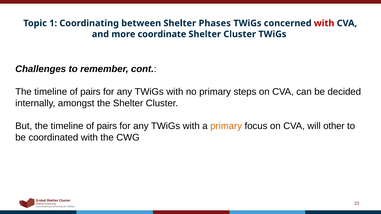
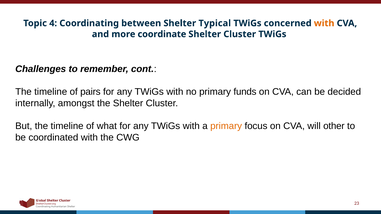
1: 1 -> 4 (53, 23)
Phases: Phases -> Typical (215, 23)
with colour: red -> orange (324, 23)
steps: steps -> funds (245, 92)
pairs: pairs -> what (107, 126)
